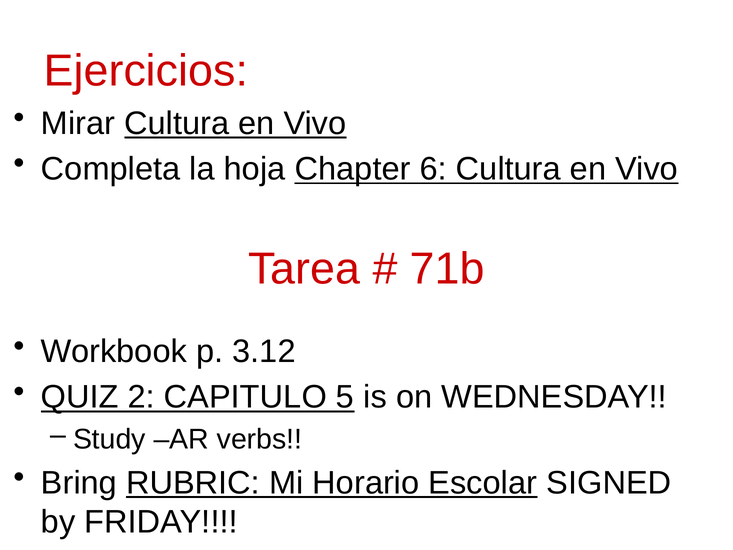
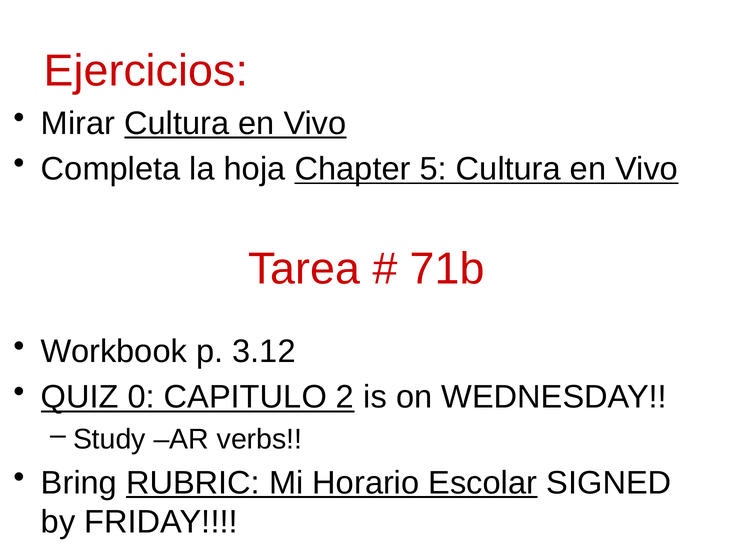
6: 6 -> 5 (433, 169)
2: 2 -> 0 (141, 397)
5: 5 -> 2 (345, 397)
